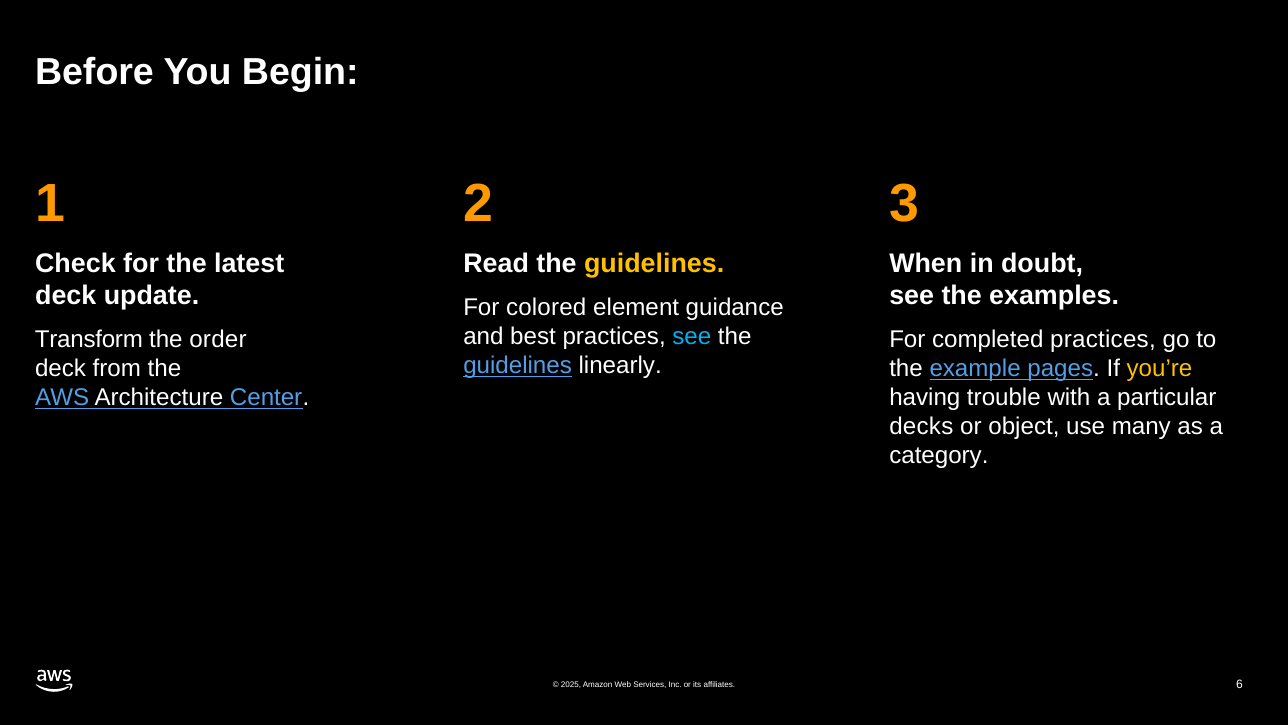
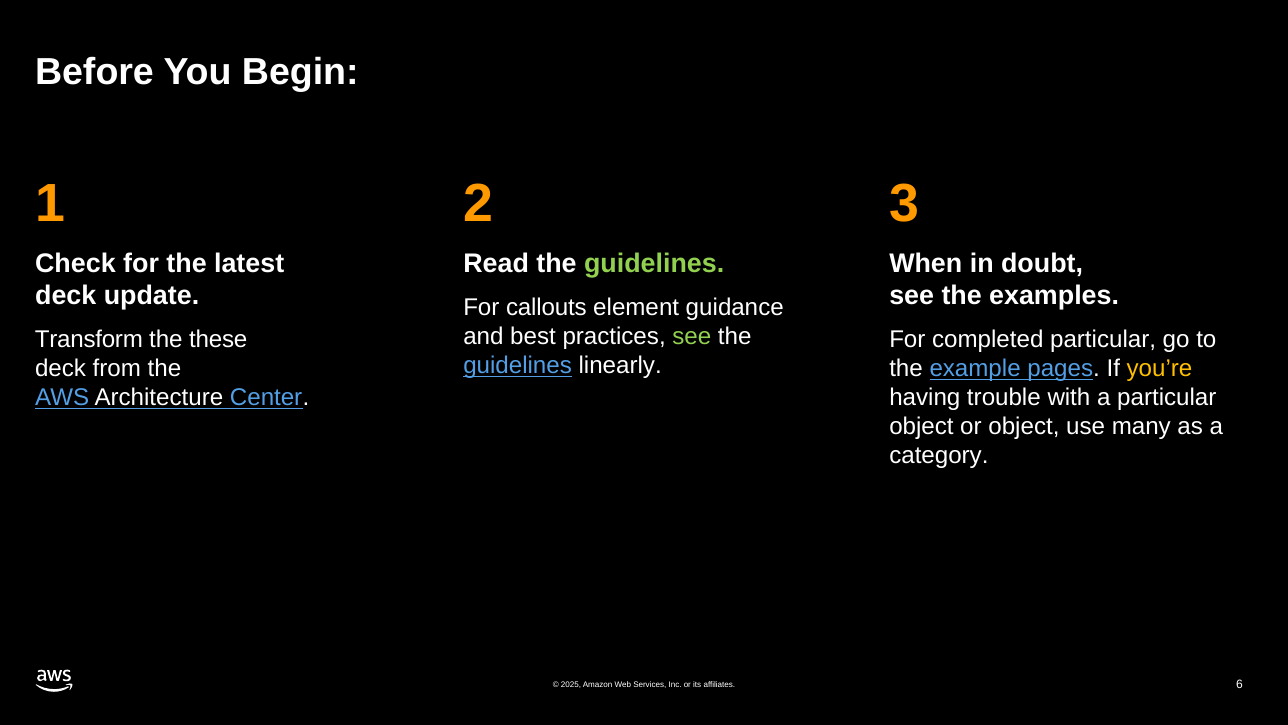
guidelines colour: yellow -> light green (654, 264)
colored: colored -> callouts (546, 307)
see colour: light blue -> light green (692, 336)
order: order -> these (218, 340)
completed practices: practices -> particular (1103, 340)
decks: decks -> object (921, 427)
